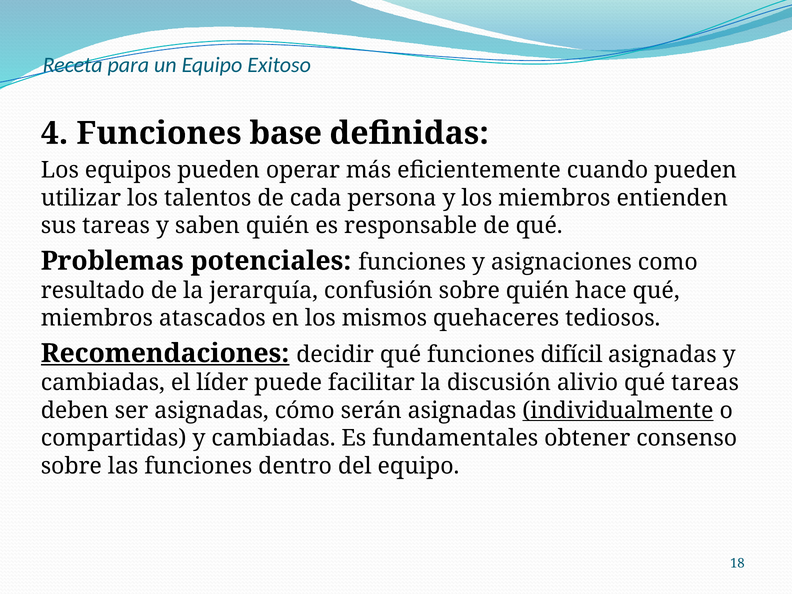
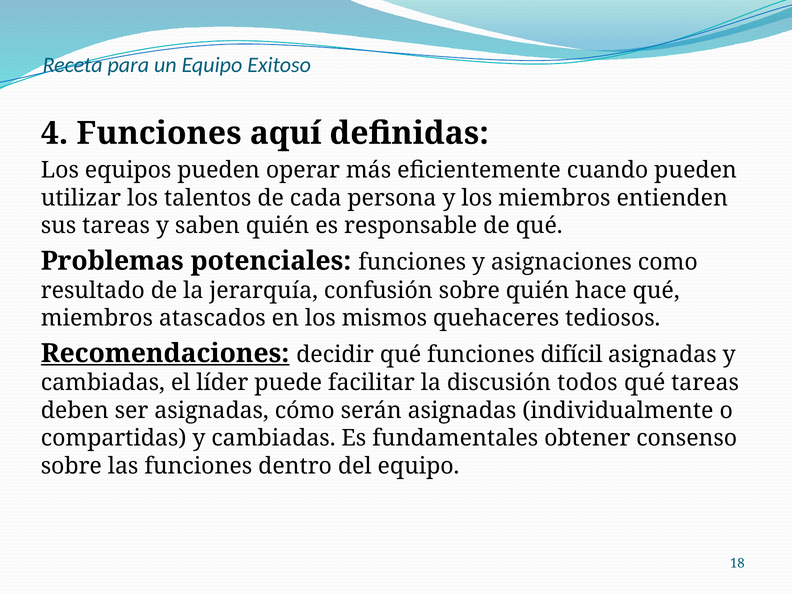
base: base -> aquí (286, 133)
alivio: alivio -> todos (587, 383)
individualmente underline: present -> none (618, 411)
